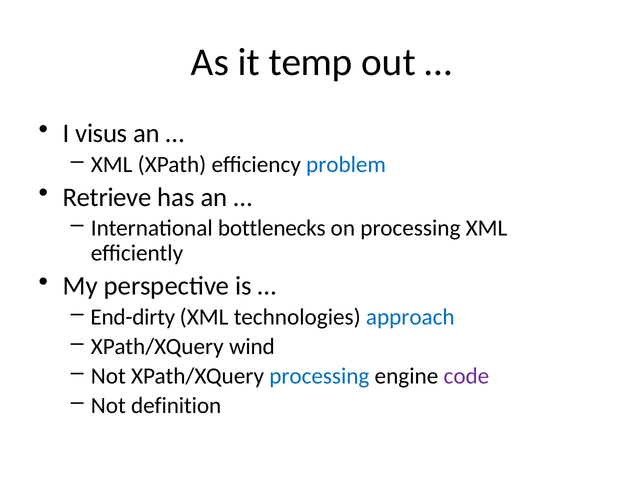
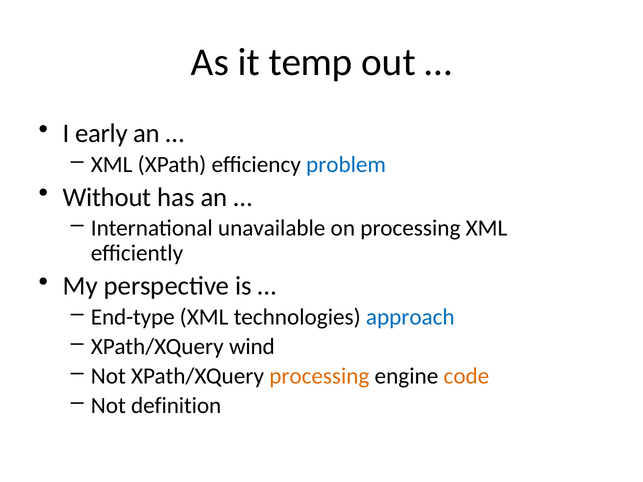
visus: visus -> early (101, 134)
Retrieve: Retrieve -> Without (107, 197)
bottlenecks: bottlenecks -> unavailable (272, 228)
End-dirty: End-dirty -> End-type (133, 317)
processing colour: blue -> orange (319, 376)
code colour: purple -> orange (466, 376)
